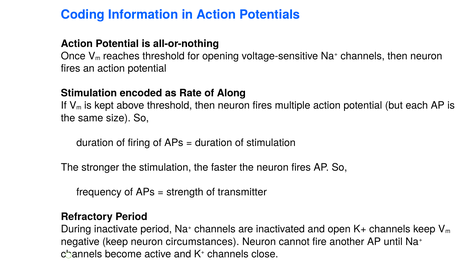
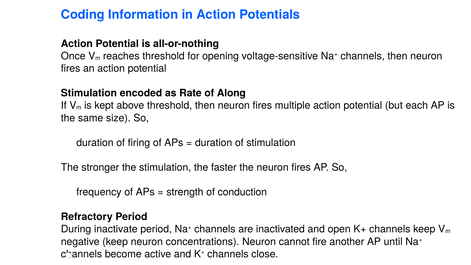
transmitter: transmitter -> conduction (242, 192)
circumstances: circumstances -> concentrations (203, 242)
